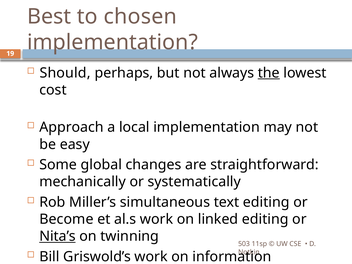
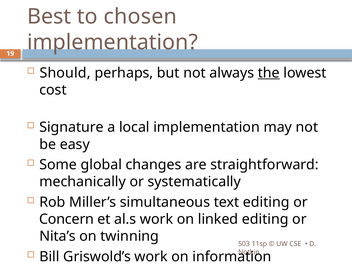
Approach: Approach -> Signature (72, 127)
Become: Become -> Concern (67, 219)
Nita’s underline: present -> none (58, 236)
